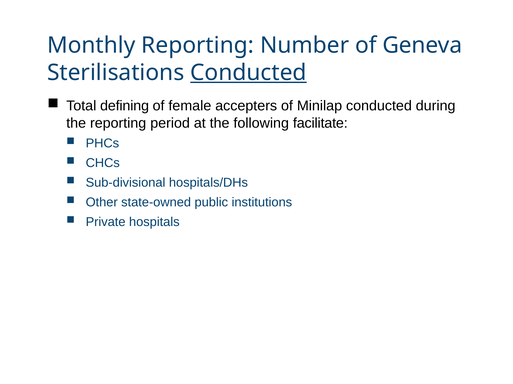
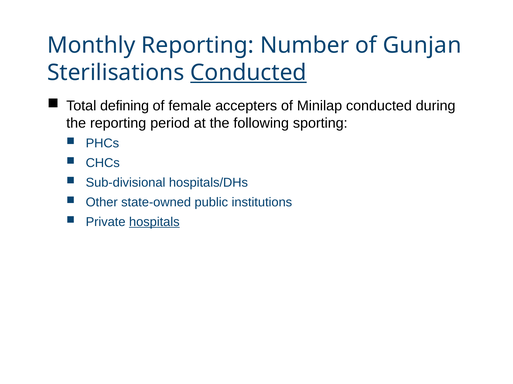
Geneva: Geneva -> Gunjan (422, 45)
facilitate: facilitate -> sporting (320, 123)
hospitals underline: none -> present (154, 222)
